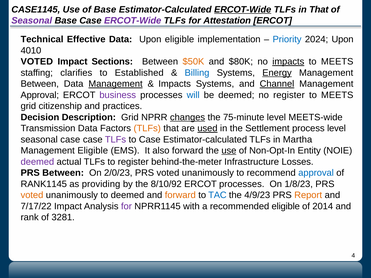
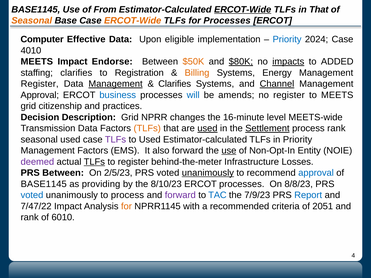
CASE1145: CASE1145 -> BASE1145 (36, 10)
of Base: Base -> From (105, 10)
Seasonal colour: purple -> orange (32, 21)
ERCOT-Wide colour: purple -> orange (133, 21)
for Attestation: Attestation -> Processes (227, 21)
Technical: Technical -> Computer (42, 39)
2024 Upon: Upon -> Case (342, 39)
VOTED: VOTED -> MEETS (37, 62)
Sections: Sections -> Endorse (112, 62)
$80K underline: none -> present (241, 62)
MEETS: MEETS -> ADDED (337, 62)
Established: Established -> Registration (139, 73)
Billing colour: blue -> orange (197, 73)
Energy underline: present -> none (277, 73)
Between: Between -> Register (40, 84)
Impacts: Impacts -> Clarifies (175, 84)
business colour: purple -> blue (118, 95)
be deemed: deemed -> amends (236, 95)
changes underline: present -> none (188, 117)
75-minute: 75-minute -> 16-minute (244, 117)
Settlement underline: none -> present (267, 128)
process level: level -> rank (336, 128)
seasonal case: case -> used (70, 140)
to Case: Case -> Used (150, 140)
in Martha: Martha -> Priority (298, 140)
Management Eligible: Eligible -> Factors (93, 151)
TLFs underline: none -> present (94, 162)
2/0/23: 2/0/23 -> 2/5/23 (118, 173)
unanimously underline: none -> present (208, 173)
RANK1145: RANK1145 -> BASE1145 (44, 184)
8/10/92: 8/10/92 -> 8/10/23 (166, 184)
1/8/23: 1/8/23 -> 8/8/23 (299, 184)
voted colour: orange -> blue (32, 195)
to deemed: deemed -> process (127, 195)
forward colour: orange -> purple (180, 195)
4/9/23: 4/9/23 -> 7/9/23 (257, 195)
Report colour: orange -> blue (308, 195)
7/17/22: 7/17/22 -> 7/47/22 (36, 206)
for colour: purple -> orange (126, 206)
recommended eligible: eligible -> criteria (286, 206)
2014: 2014 -> 2051 (323, 206)
3281: 3281 -> 6010 (63, 218)
